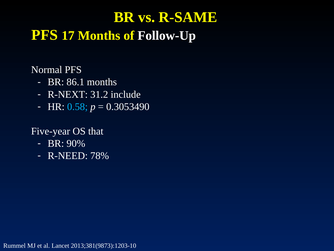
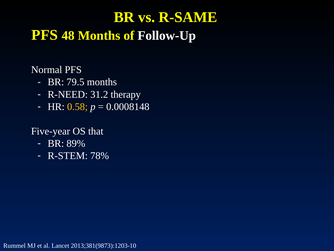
17: 17 -> 48 (68, 36)
86.1: 86.1 -> 79.5 (75, 82)
R-NEXT: R-NEXT -> R-NEED (68, 94)
include: include -> therapy (126, 94)
0.58 colour: light blue -> yellow (77, 106)
0.3053490: 0.3053490 -> 0.0008148 (128, 106)
90%: 90% -> 89% (76, 143)
R-NEED: R-NEED -> R-STEM (68, 155)
